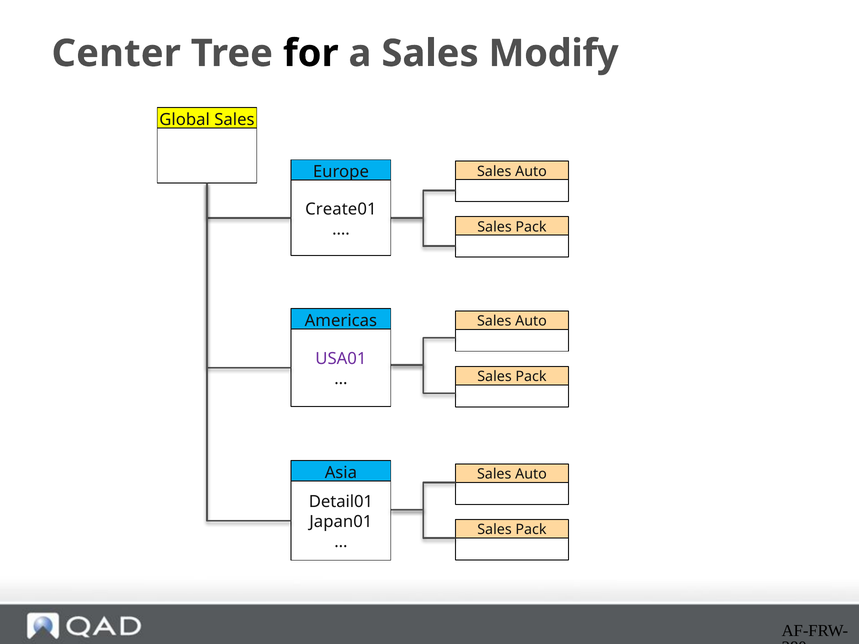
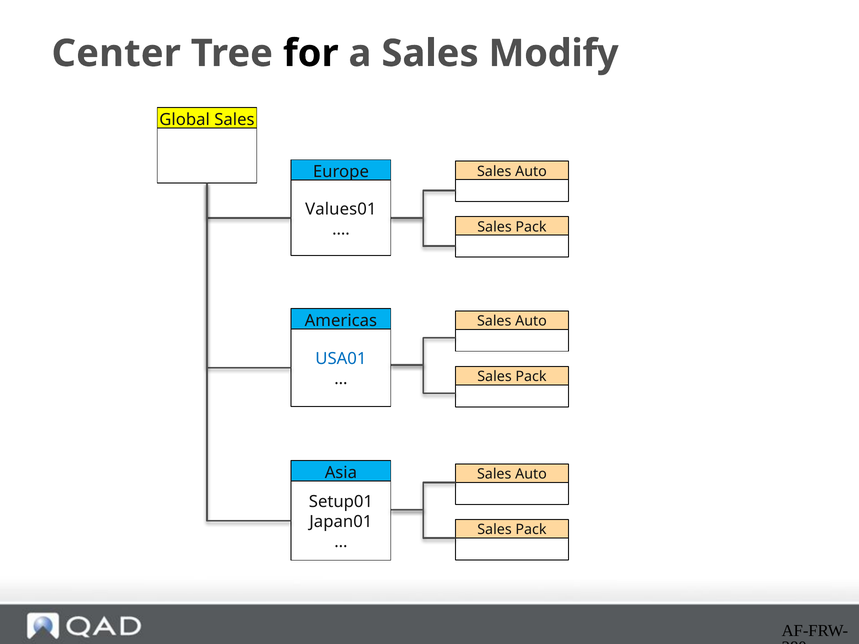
Create01: Create01 -> Values01 (341, 209)
USA01 colour: purple -> blue (341, 359)
Detail01: Detail01 -> Setup01 (341, 502)
